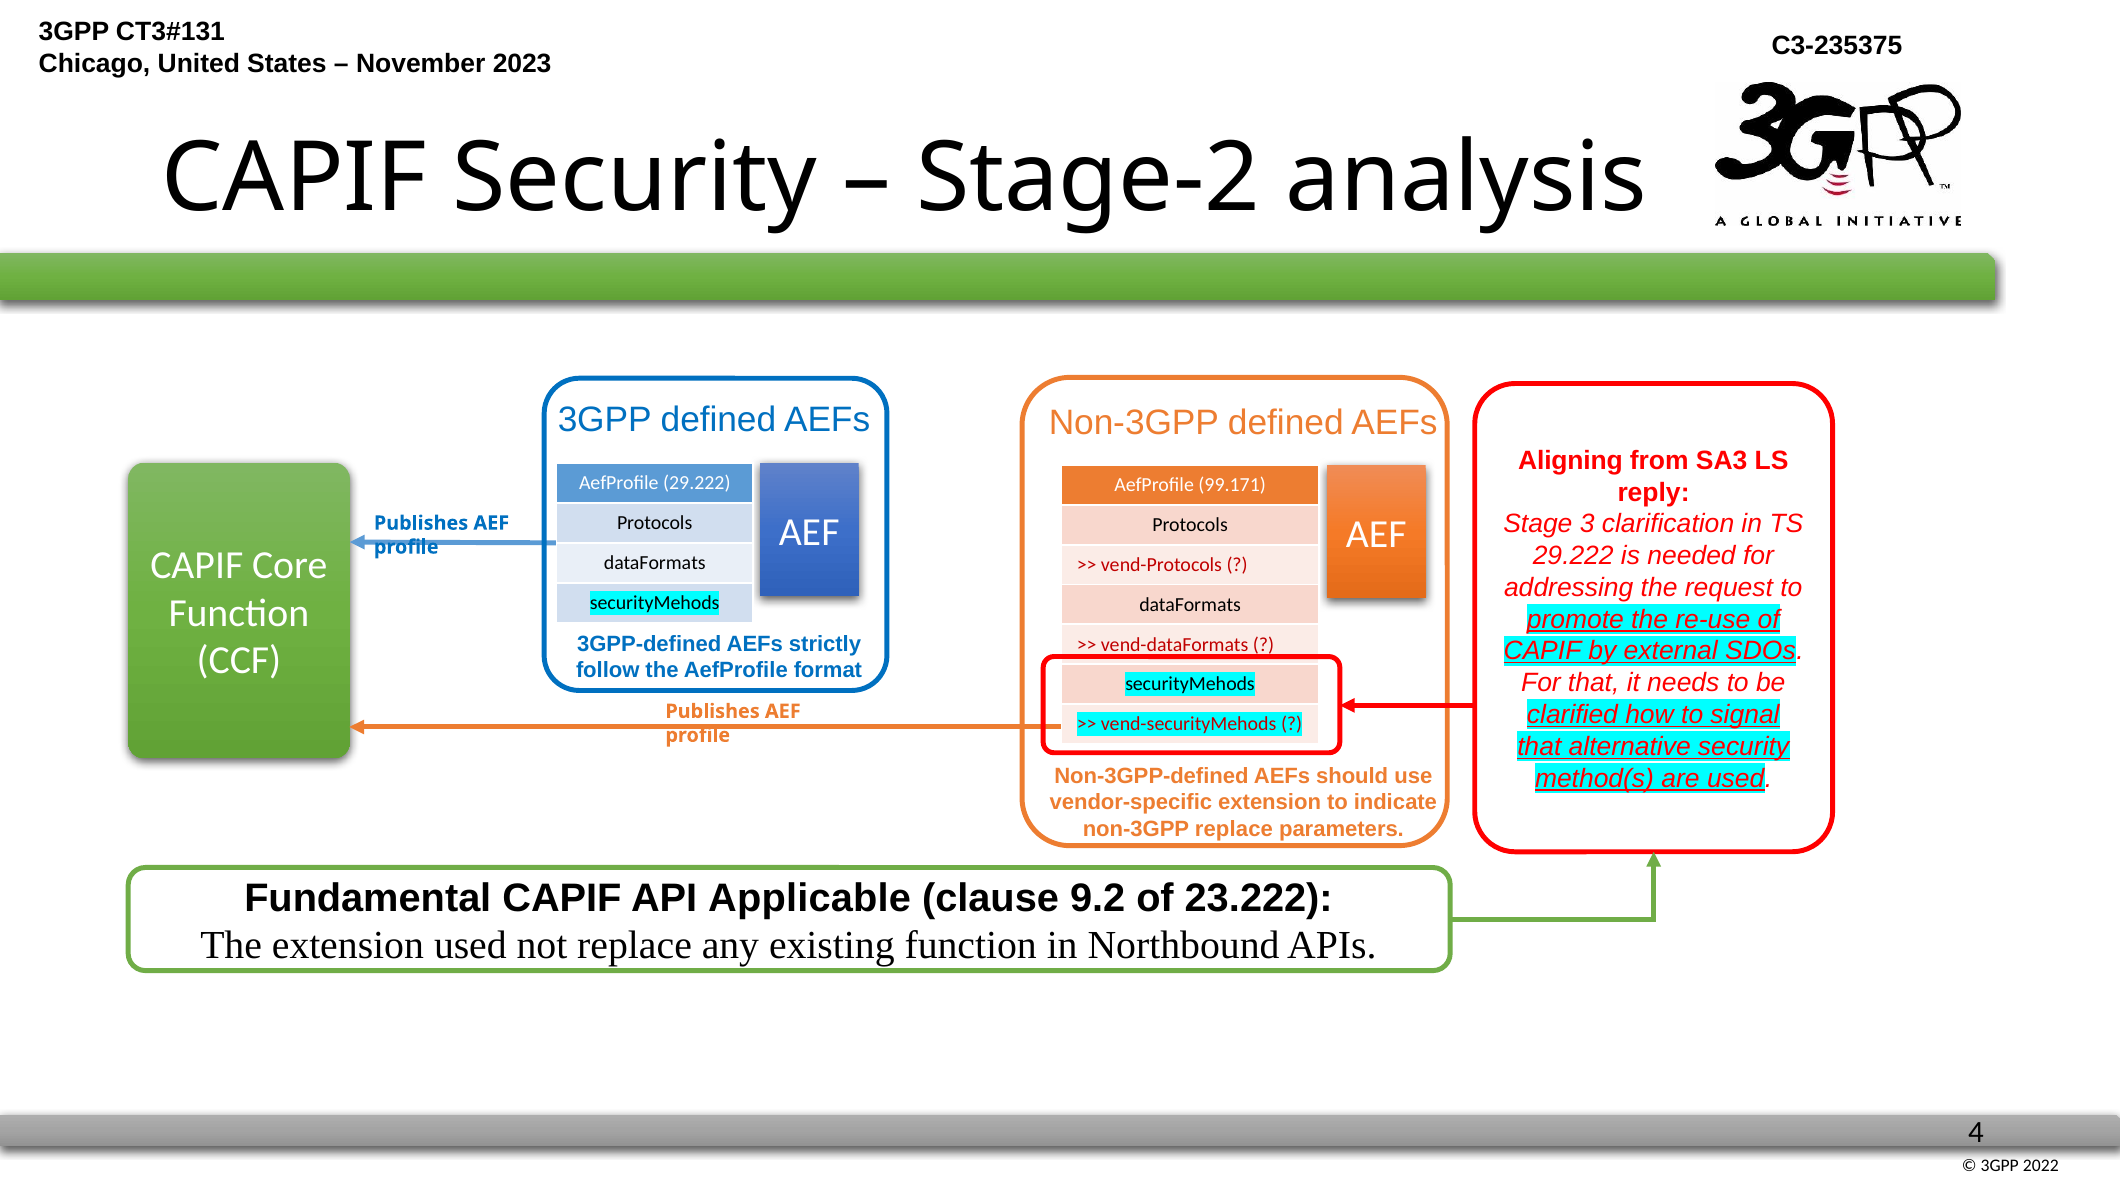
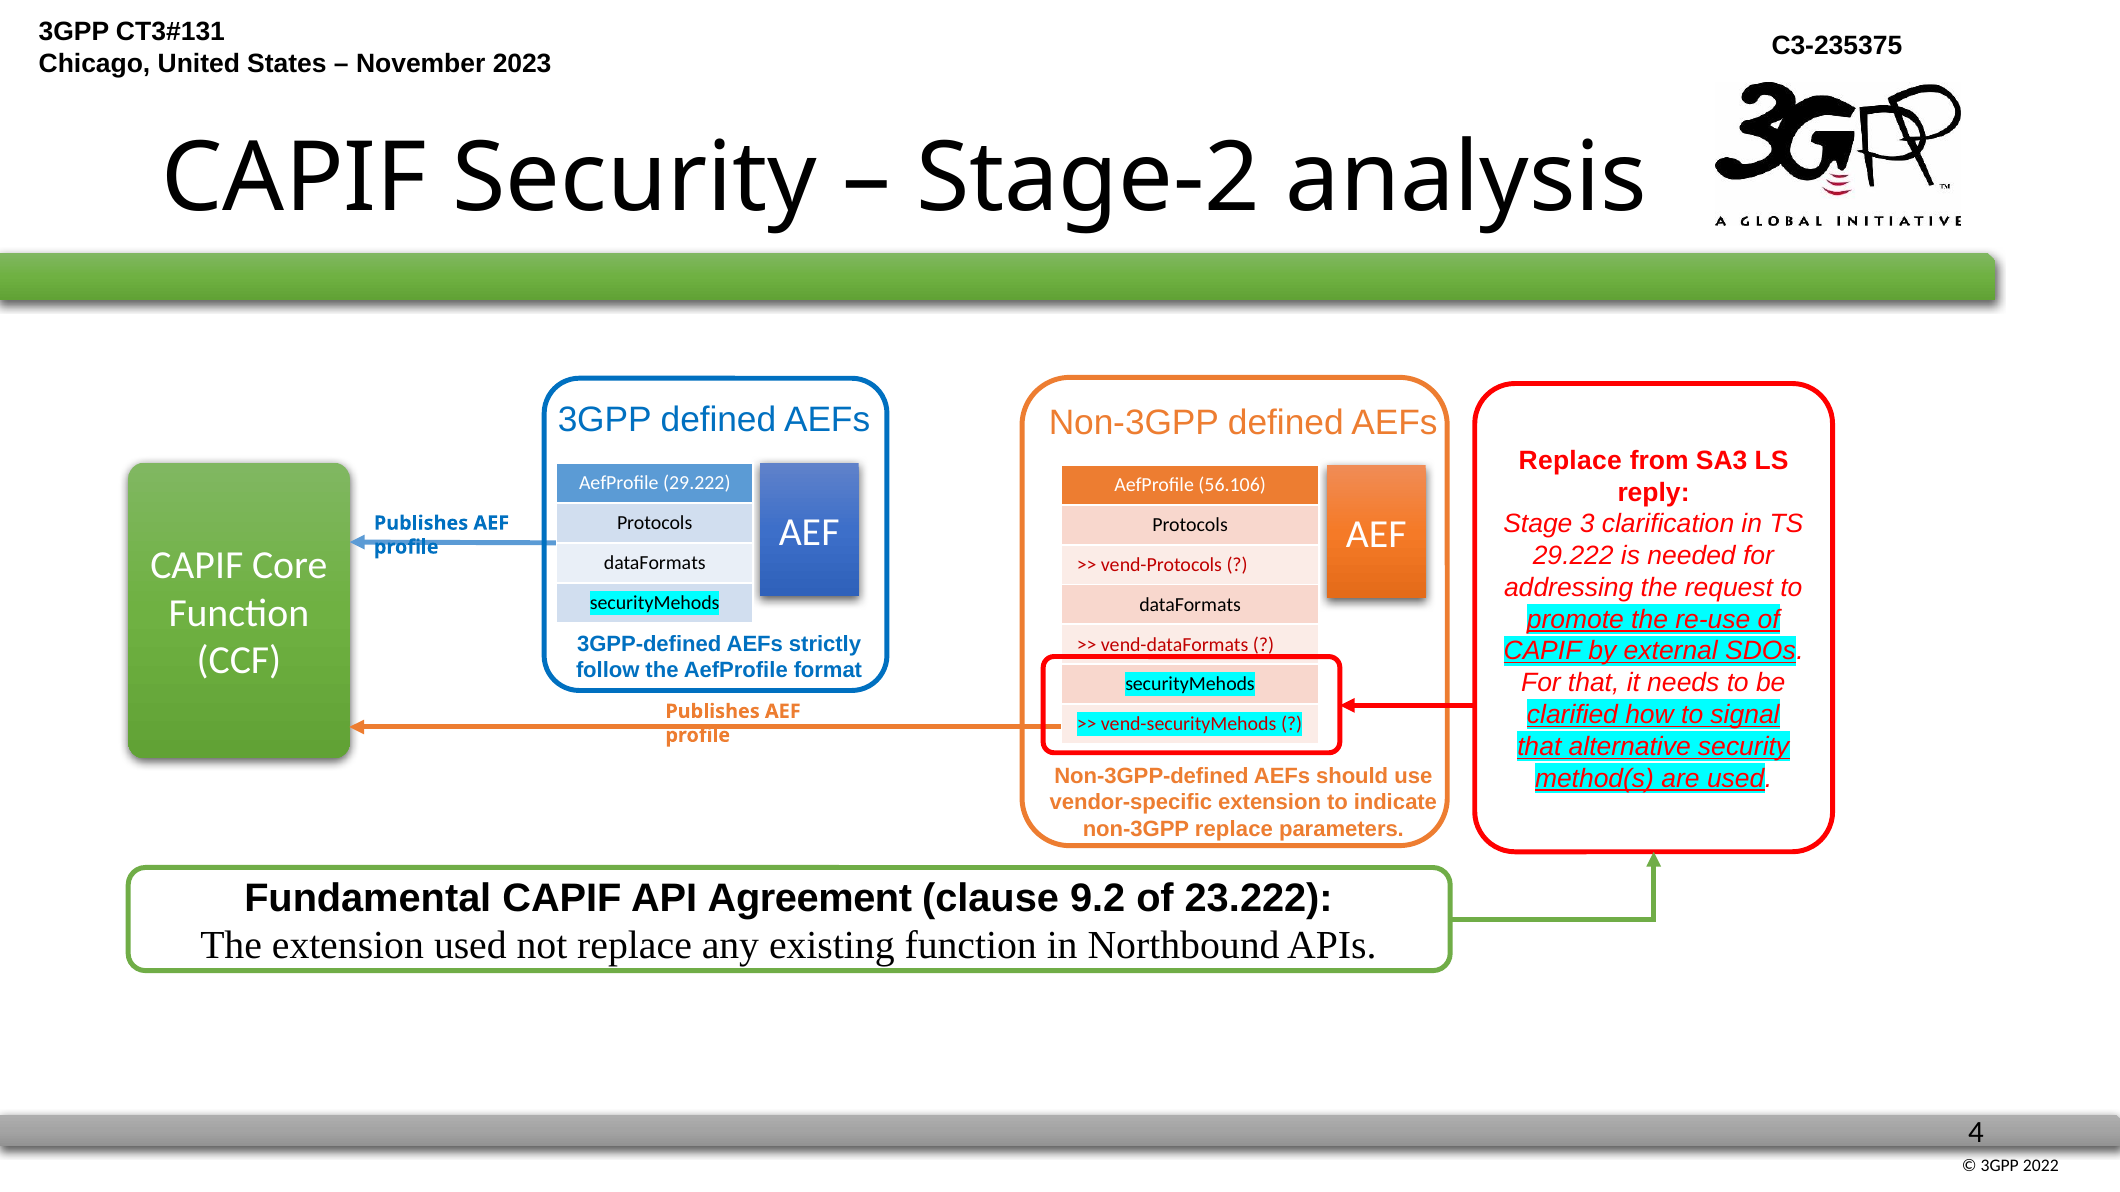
Aligning: Aligning -> Replace (1570, 461)
99.171: 99.171 -> 56.106 (1232, 485)
Applicable: Applicable -> Agreement (810, 898)
